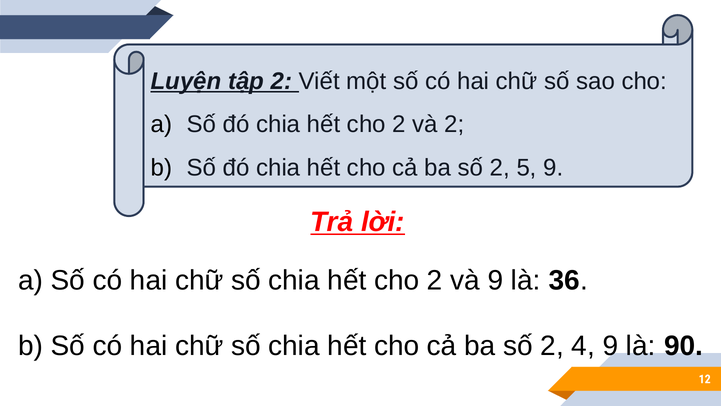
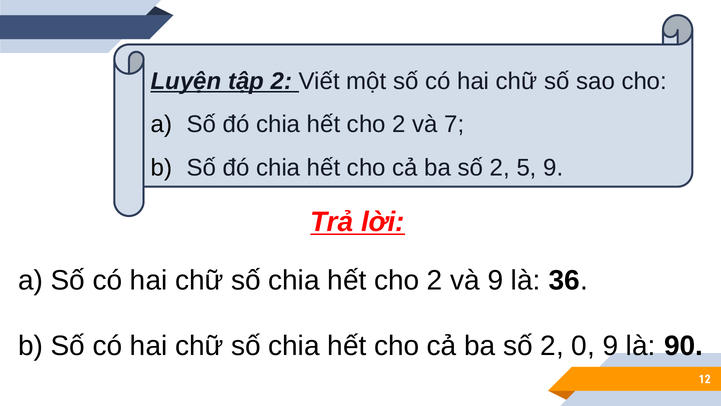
và 2: 2 -> 7 (454, 124)
4: 4 -> 0 (583, 346)
